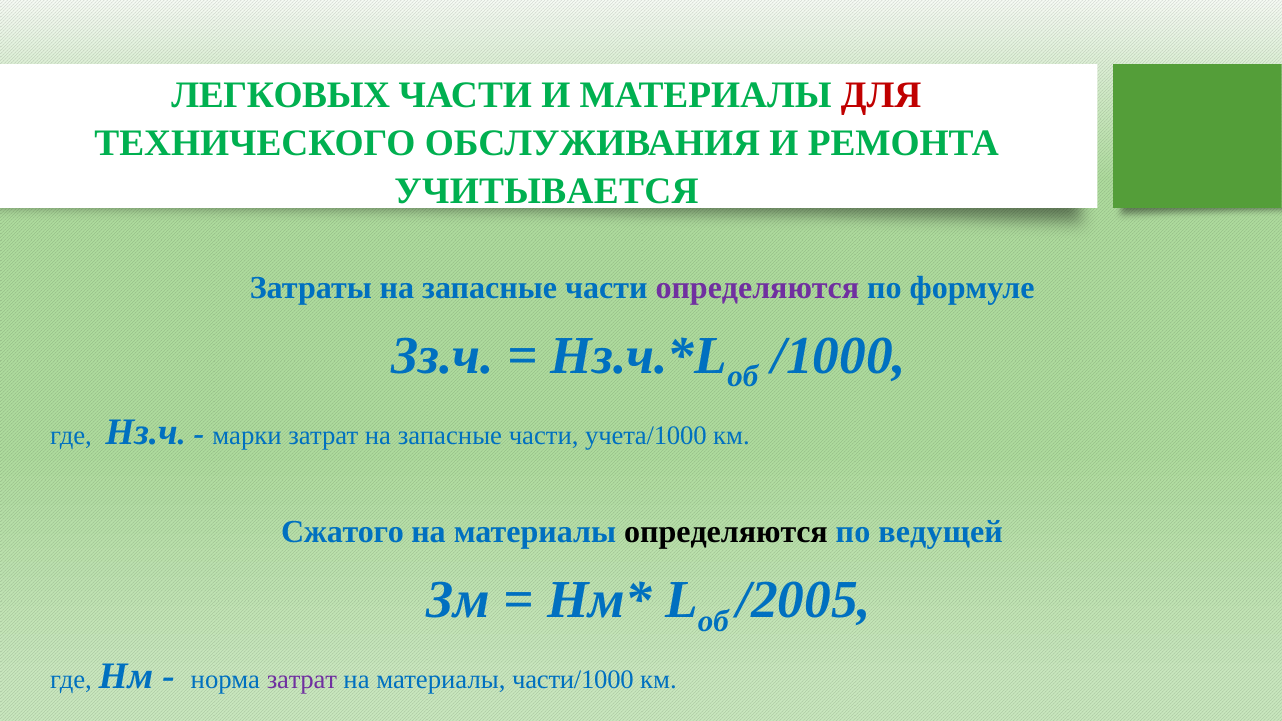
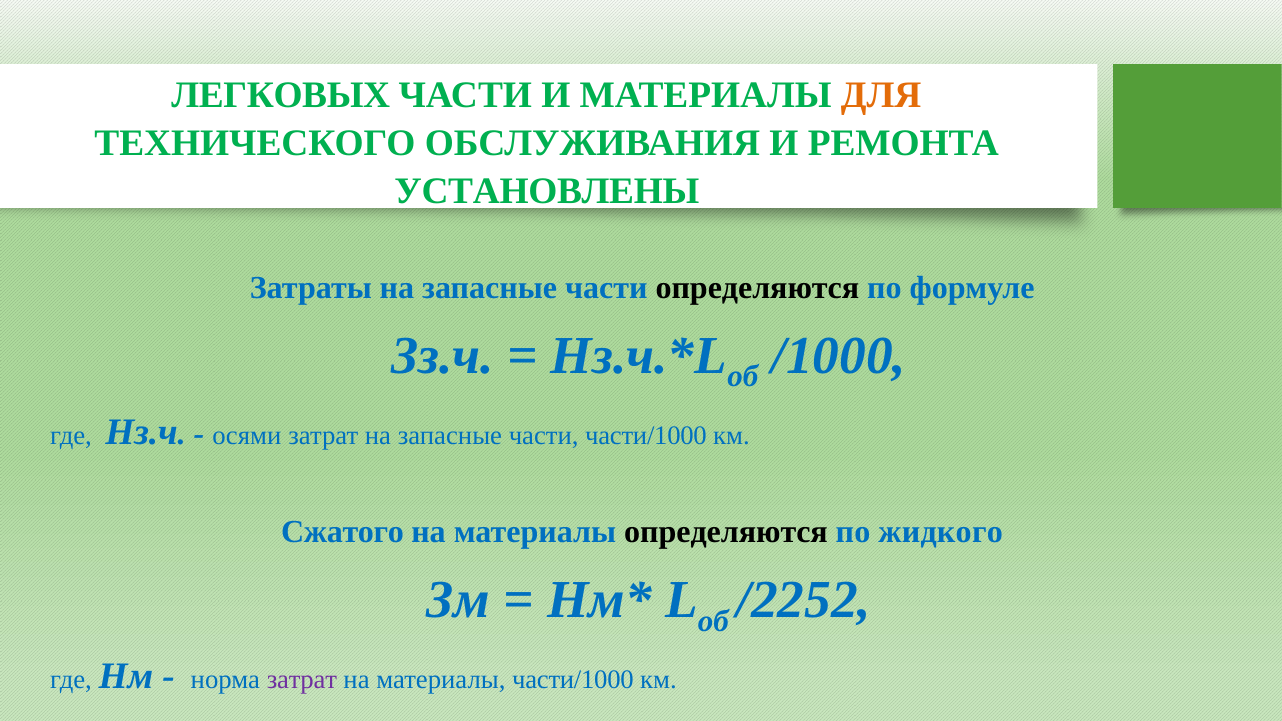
ДЛЯ colour: red -> orange (881, 95)
УЧИТЫВАЕТСЯ: УЧИТЫВАЕТСЯ -> УСТАНОВЛЕНЫ (547, 191)
определяются colour: purple -> black (757, 287)
марки: марки -> осями (247, 436)
части учета/1000: учета/1000 -> части/1000 (646, 436)
ведущей: ведущей -> жидкого (941, 532)
/2005: /2005 -> /2252 (804, 600)
